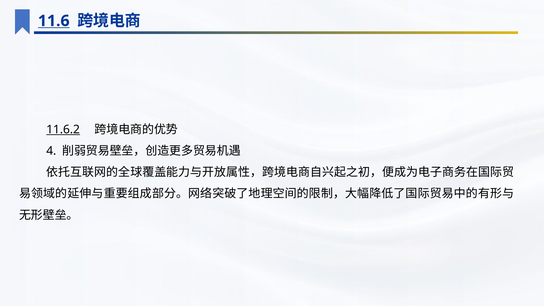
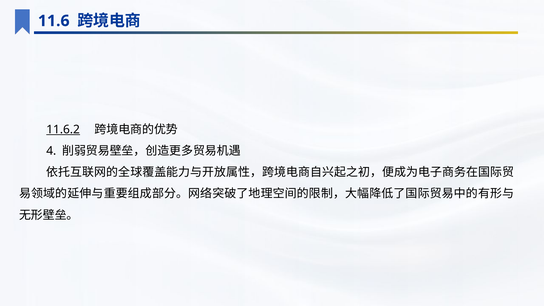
11.6 underline: present -> none (54, 21)
